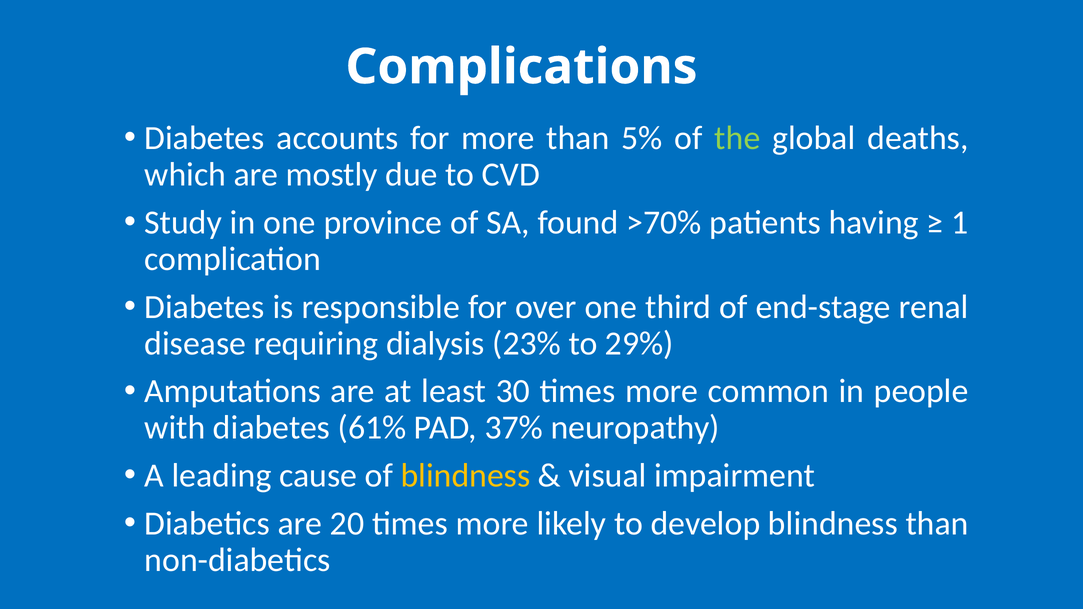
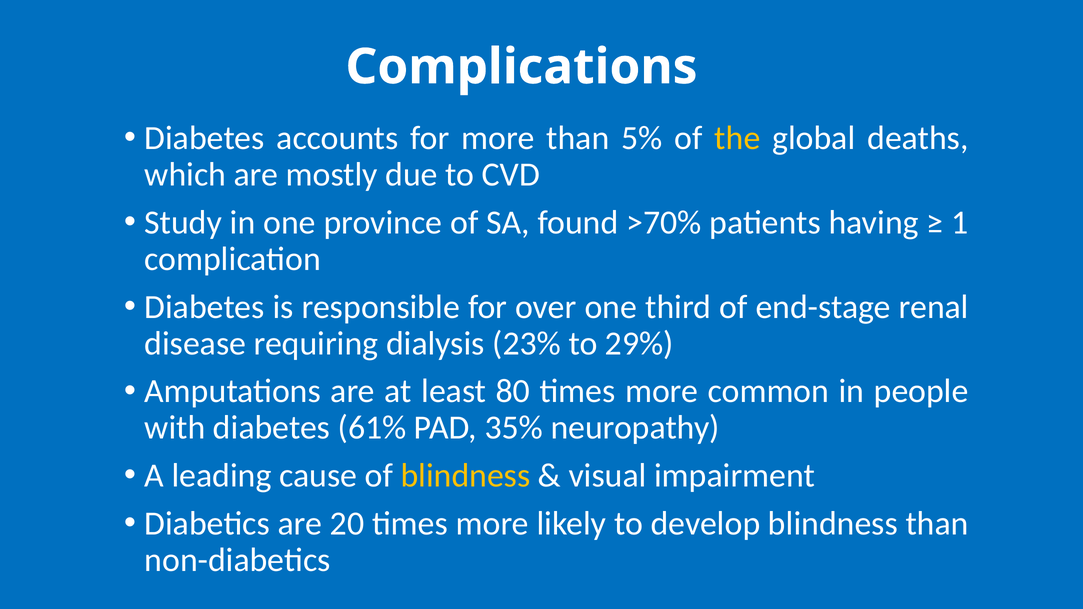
the colour: light green -> yellow (737, 138)
30: 30 -> 80 (513, 391)
37%: 37% -> 35% (514, 428)
